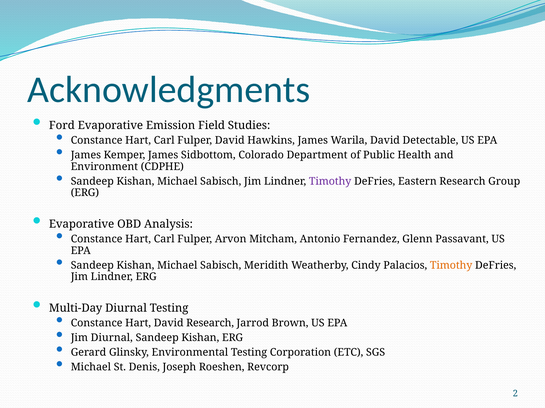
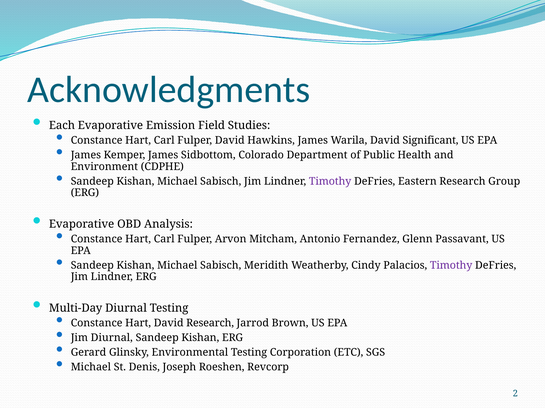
Ford: Ford -> Each (62, 126)
Detectable: Detectable -> Significant (431, 141)
Timothy colour: orange -> purple (451, 266)
